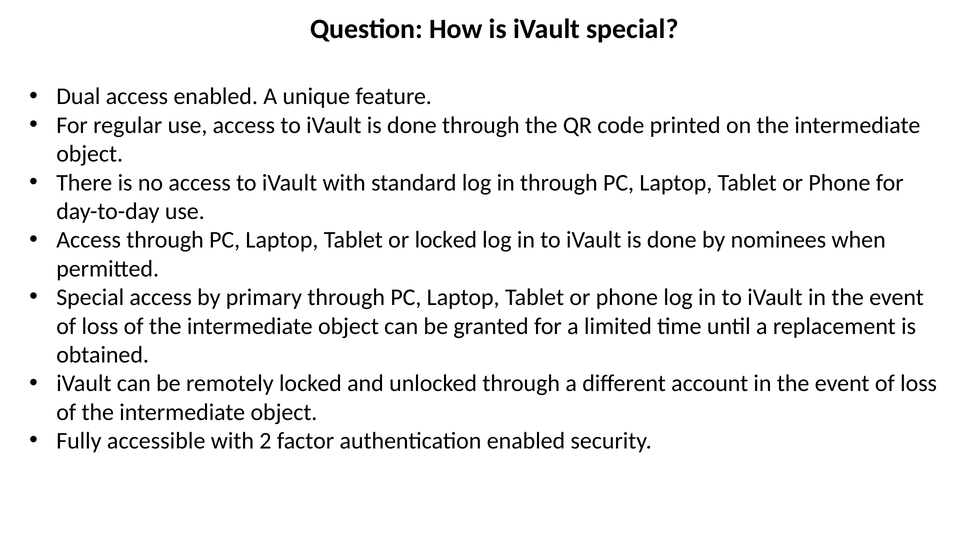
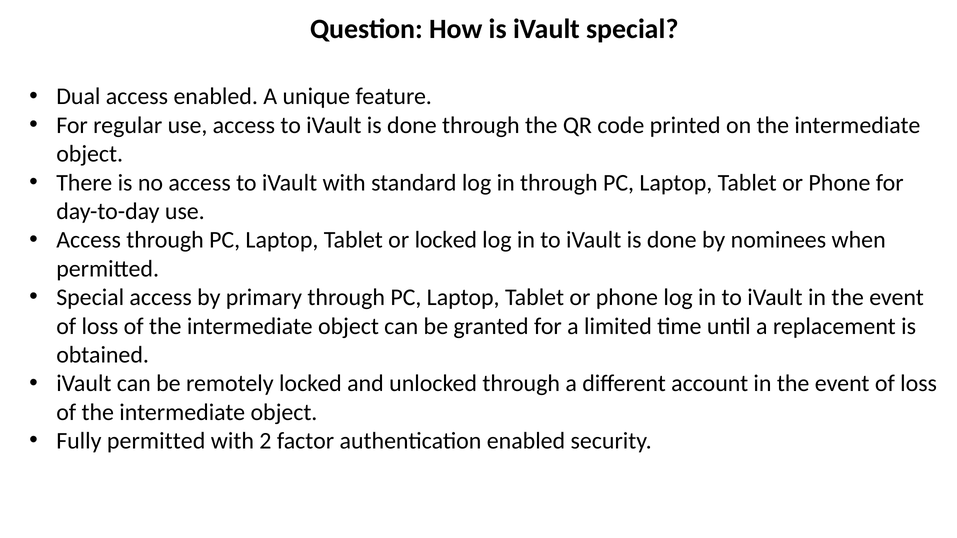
Fully accessible: accessible -> permitted (156, 441)
